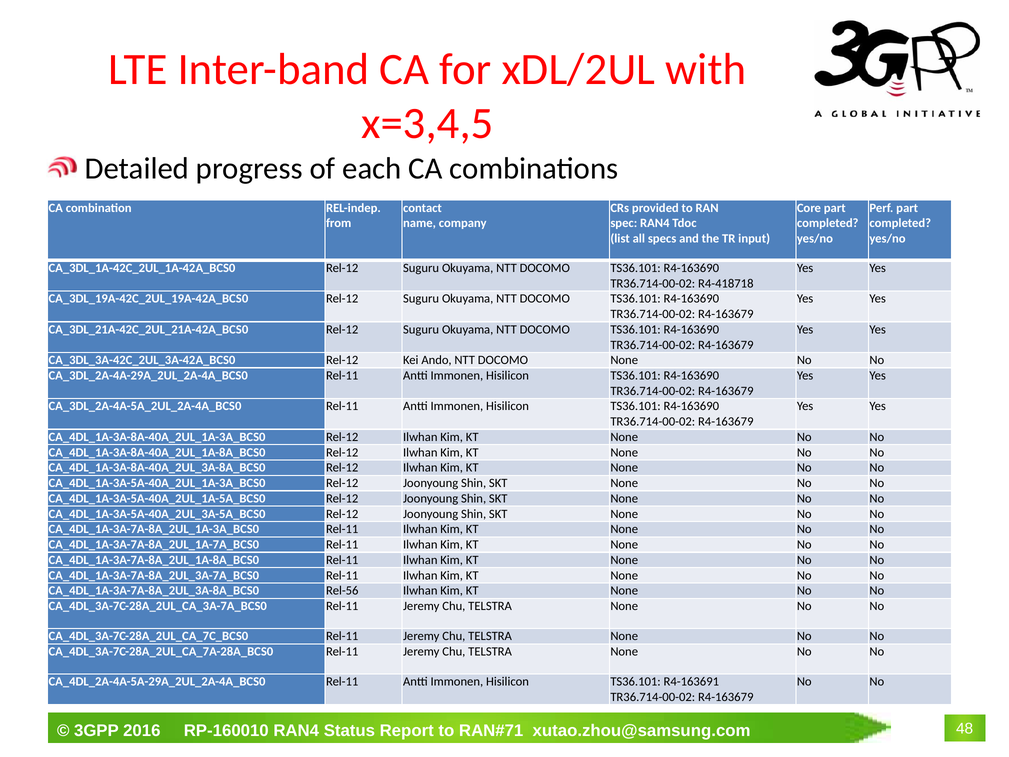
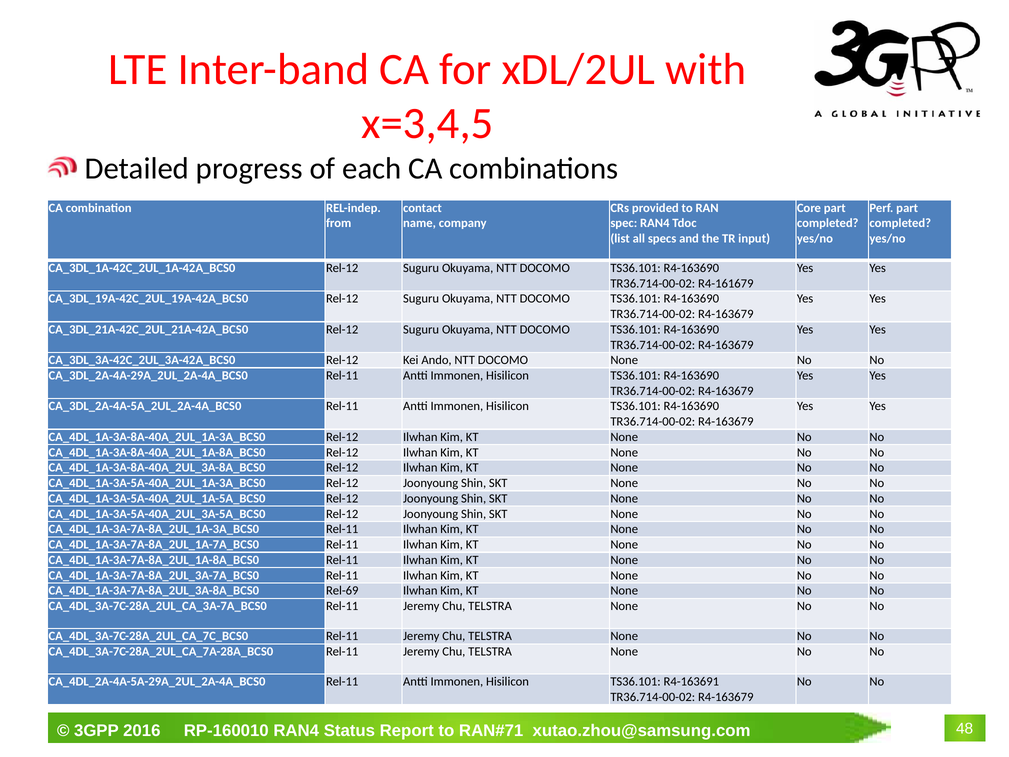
R4-418718: R4-418718 -> R4-161679 (726, 283)
Rel-56: Rel-56 -> Rel-69 (342, 591)
